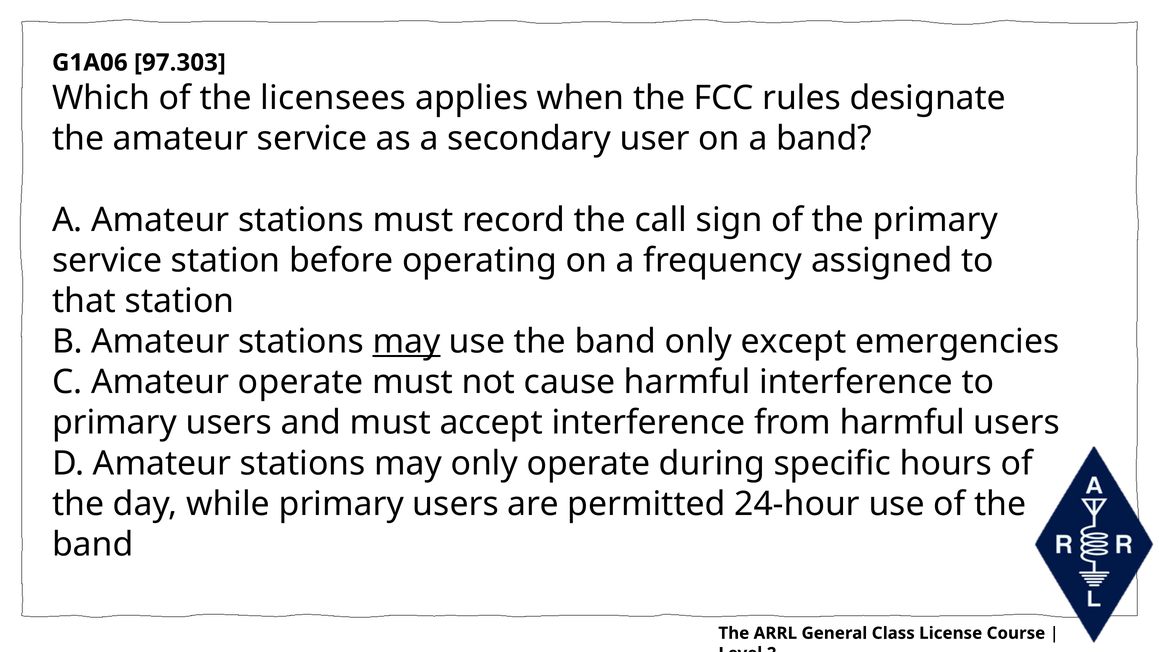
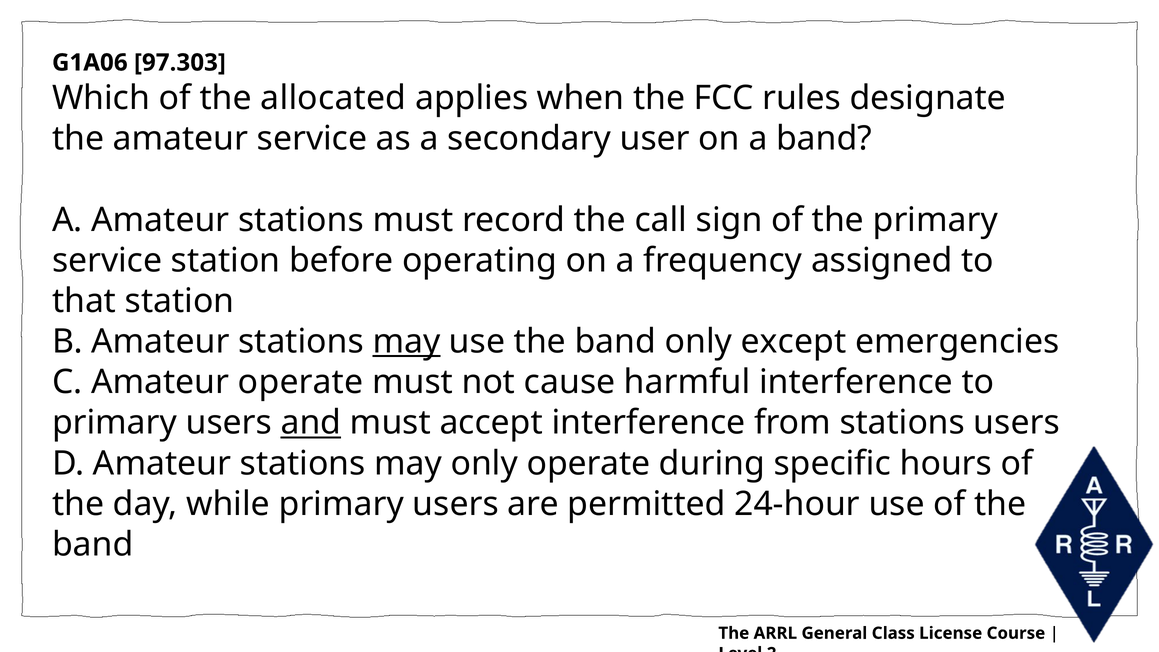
licensees: licensees -> allocated (333, 98)
and underline: none -> present (311, 423)
from harmful: harmful -> stations (902, 423)
